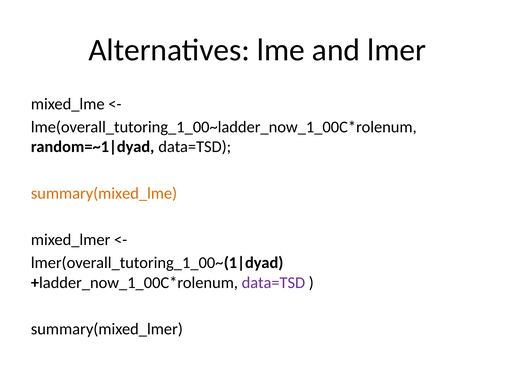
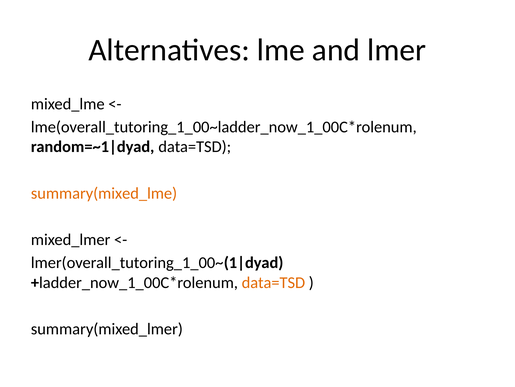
data=TSD colour: purple -> orange (273, 282)
